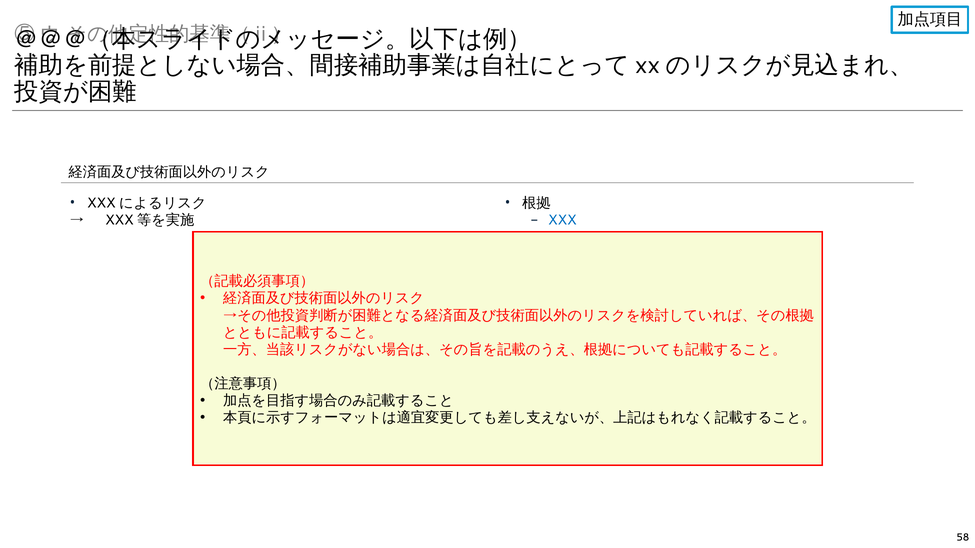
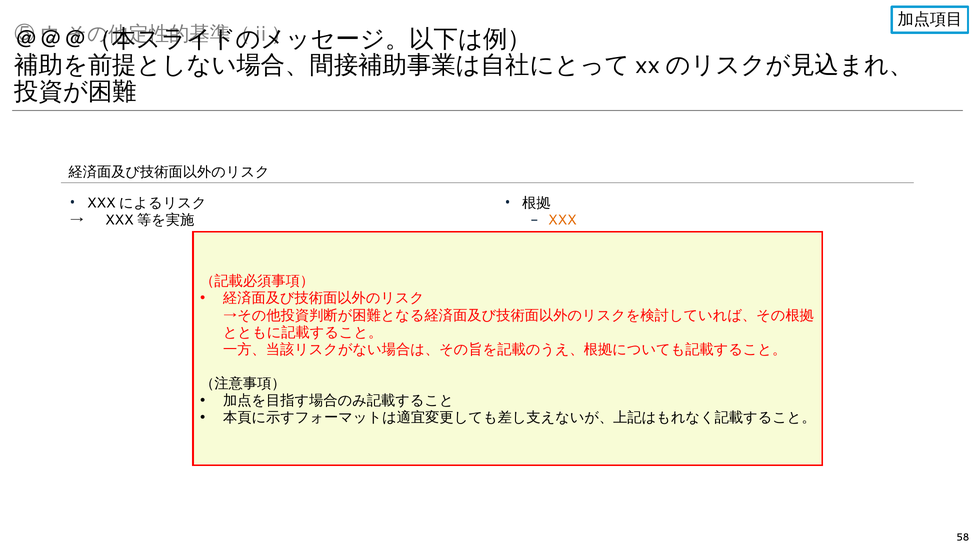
XXX colour: blue -> orange (562, 220)
